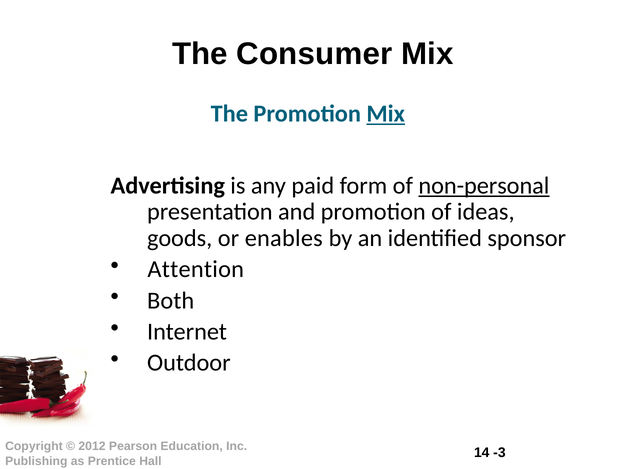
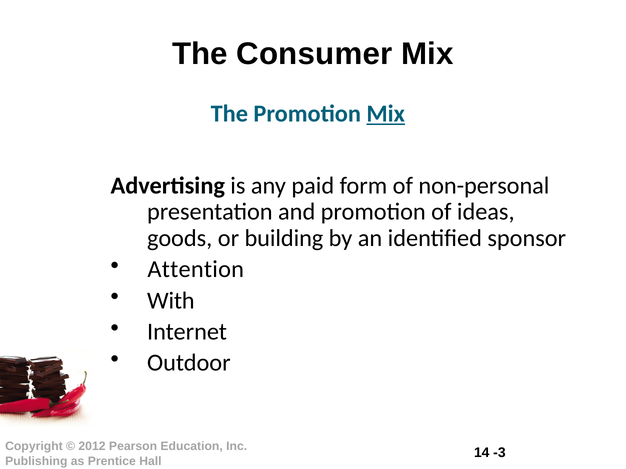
non-personal underline: present -> none (484, 186)
enables: enables -> building (284, 238)
Both: Both -> With (171, 301)
